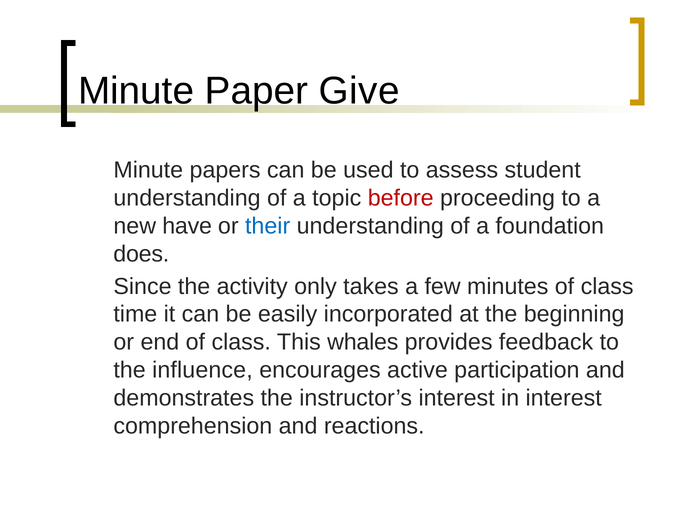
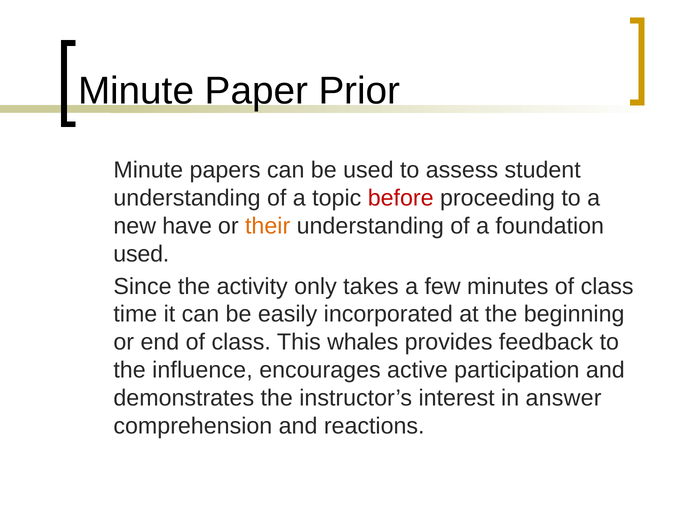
Give: Give -> Prior (360, 91)
their colour: blue -> orange (268, 226)
does: does -> used (141, 254)
in interest: interest -> answer (564, 398)
